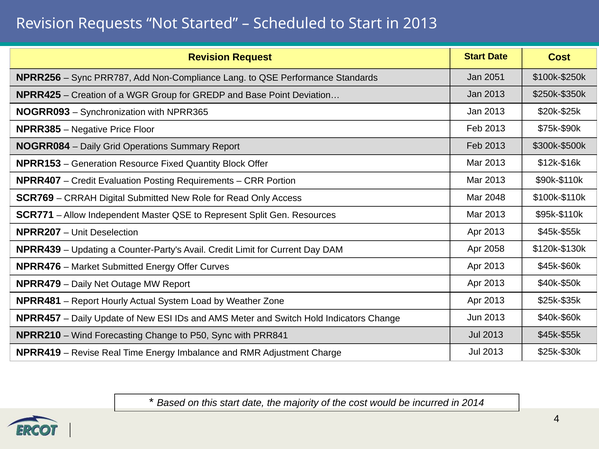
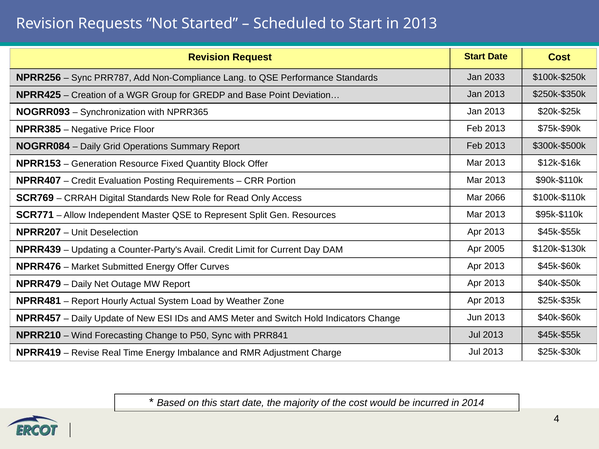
2051: 2051 -> 2033 (495, 77)
Digital Submitted: Submitted -> Standards (148, 198)
2048: 2048 -> 2066 (495, 197)
2058: 2058 -> 2005 (494, 249)
